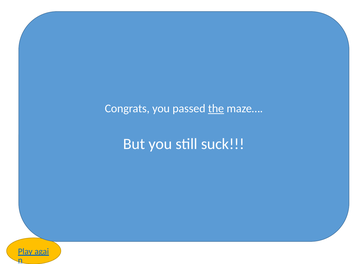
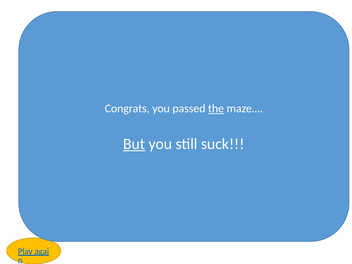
But underline: none -> present (134, 144)
